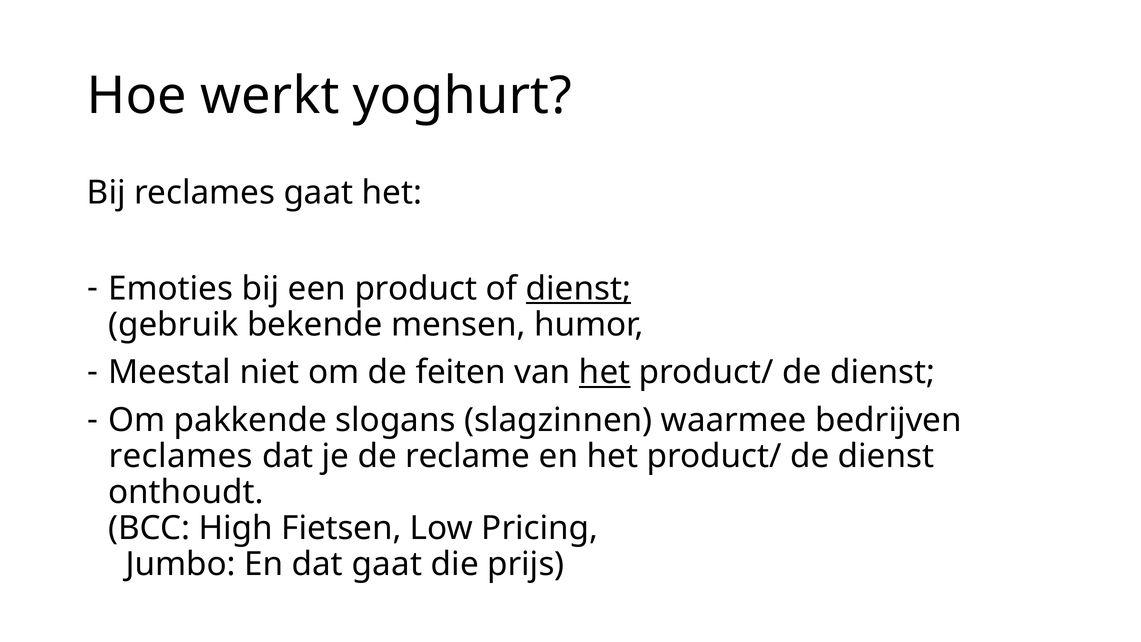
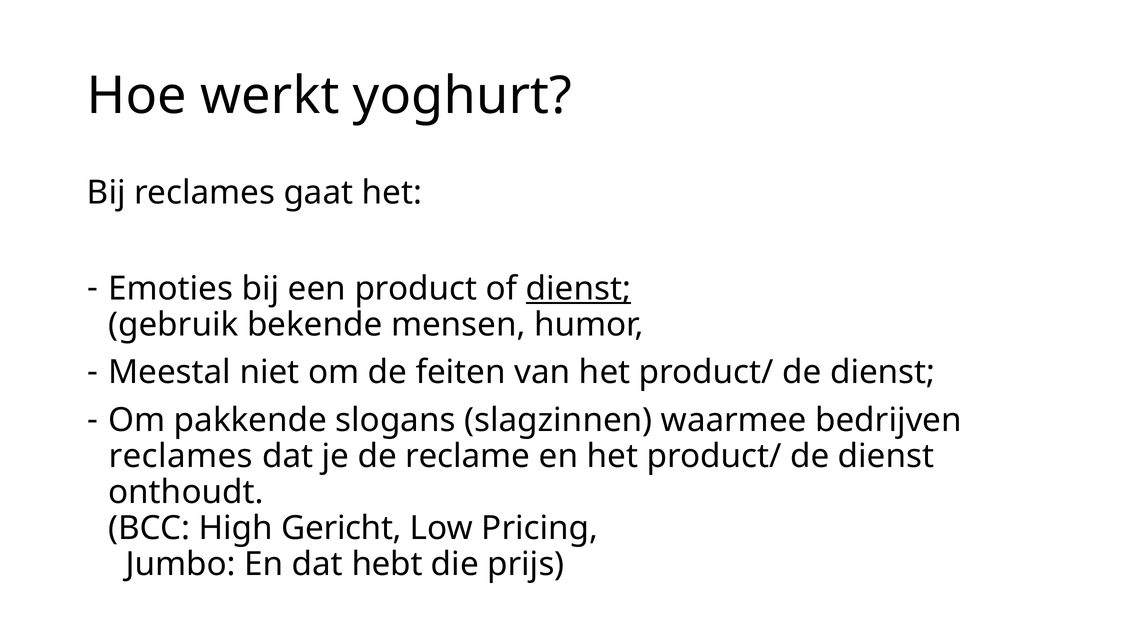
het underline: present -> none (605, 372)
Fietsen: Fietsen -> Gericht (342, 528)
dat gaat: gaat -> hebt (387, 564)
